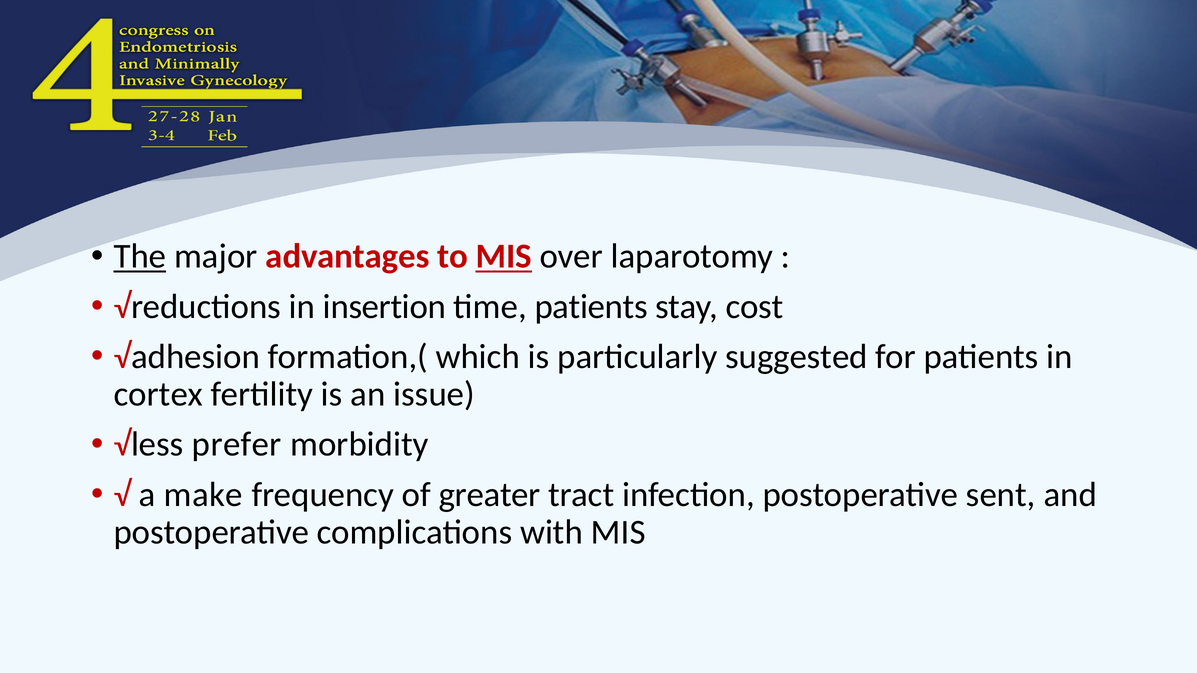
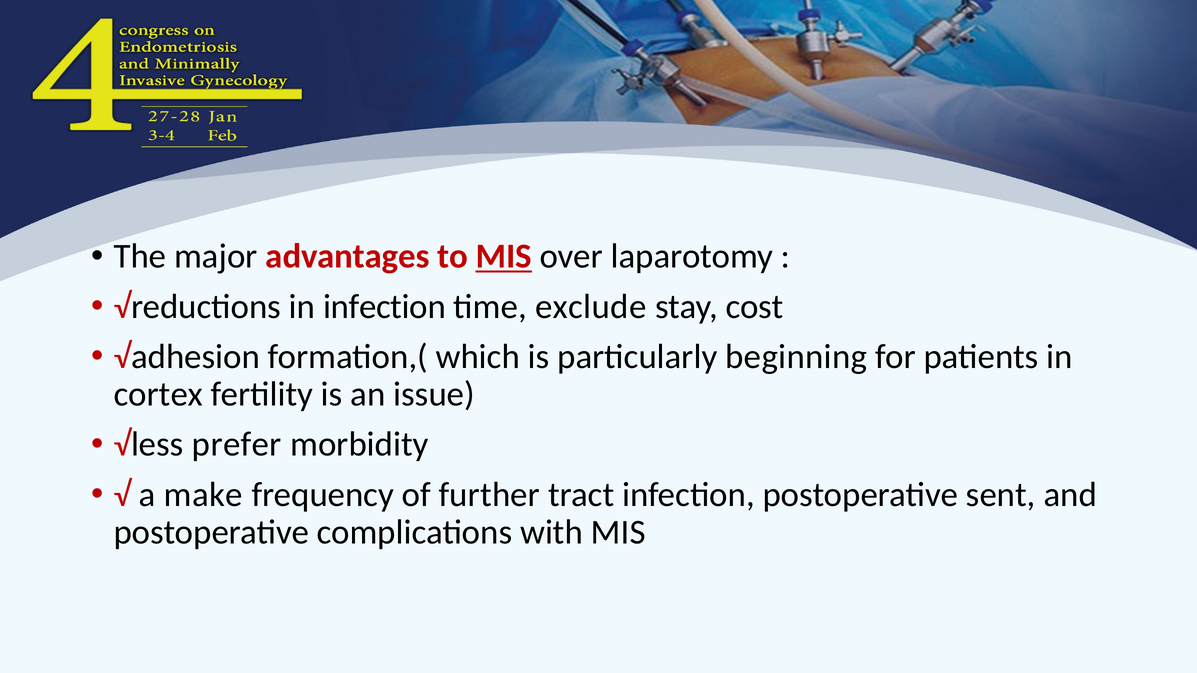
The underline: present -> none (140, 257)
in insertion: insertion -> infection (384, 307)
time patients: patients -> exclude (591, 307)
suggested: suggested -> beginning (796, 357)
greater: greater -> further (489, 495)
